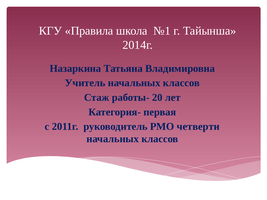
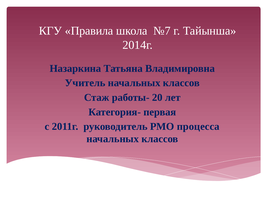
№1: №1 -> №7 (162, 31)
четверти: четверти -> процесса (198, 127)
